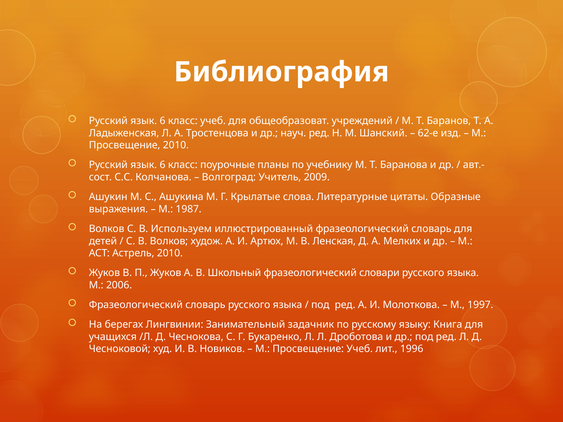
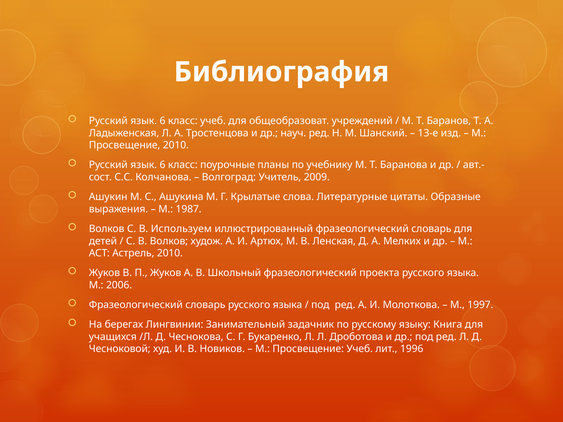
62-е: 62-е -> 13-е (428, 133)
словари: словари -> проекта (379, 273)
